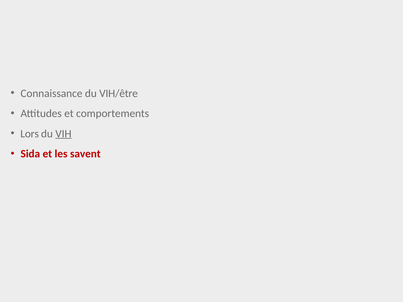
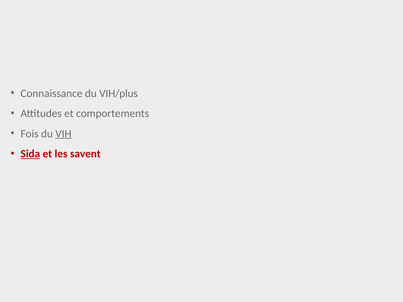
VIH/être: VIH/être -> VIH/plus (119, 93)
Lors: Lors -> Fois (30, 134)
Sida underline: none -> present (30, 154)
